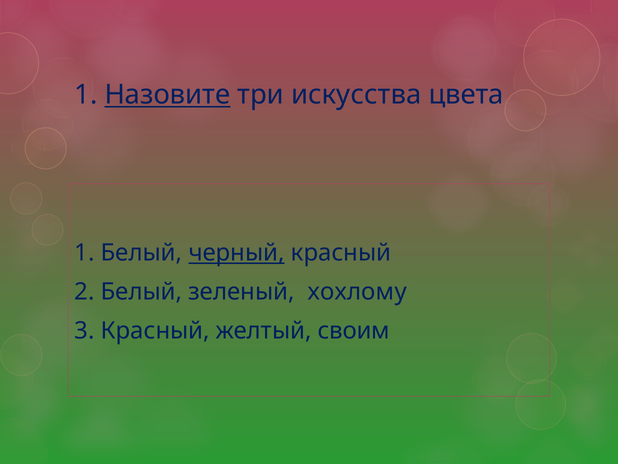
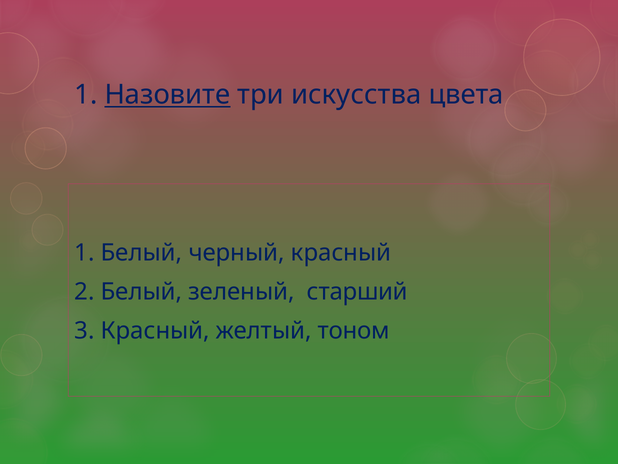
черный underline: present -> none (237, 253)
хохлому: хохлому -> старший (357, 291)
своим: своим -> тоном (354, 330)
